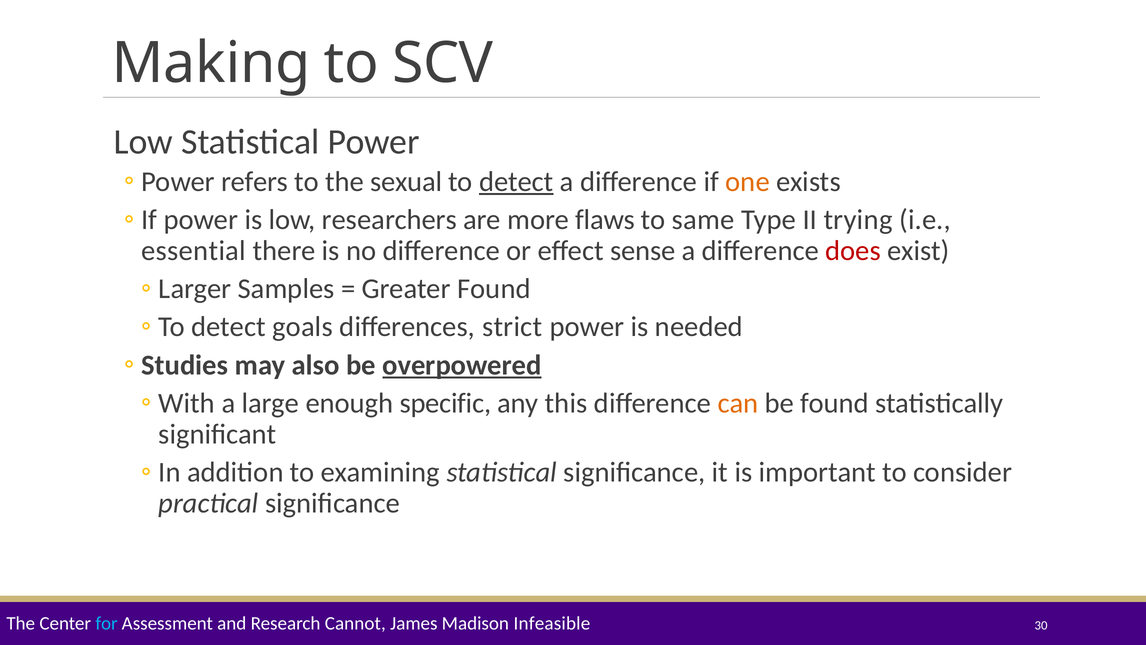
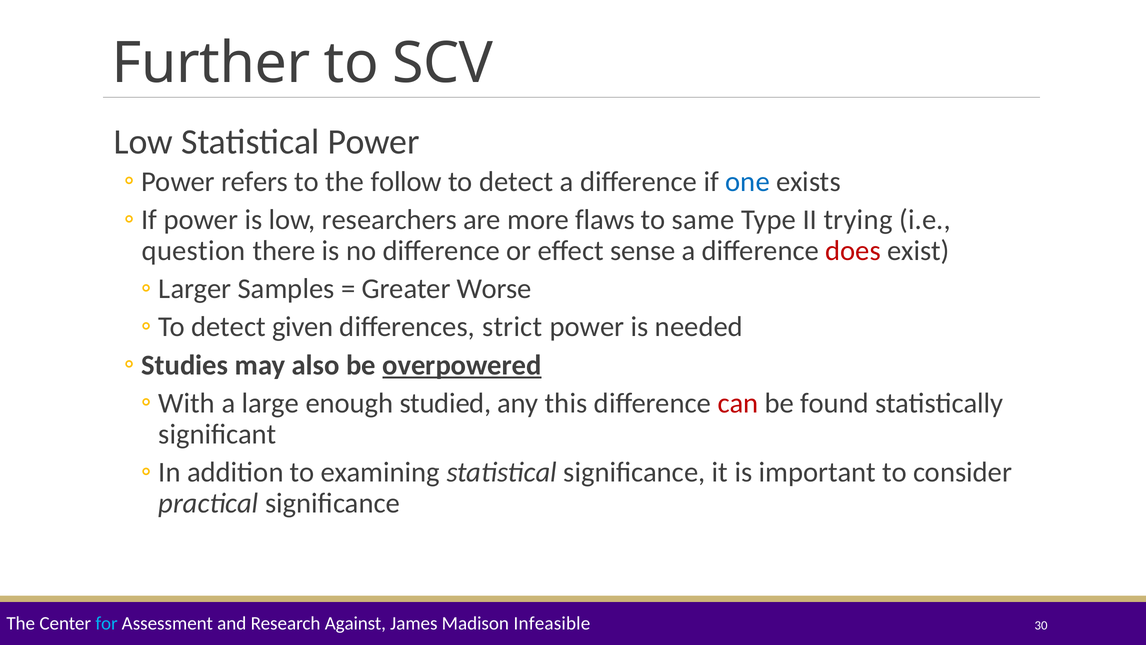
Making: Making -> Further (211, 63)
sexual: sexual -> follow (406, 182)
detect underline: present -> none (516, 182)
one colour: orange -> blue (748, 182)
essential: essential -> question (194, 251)
Greater Found: Found -> Worse (494, 289)
goals: goals -> given (303, 327)
specific: specific -> studied (445, 403)
can colour: orange -> red (738, 403)
Cannot: Cannot -> Against (355, 623)
